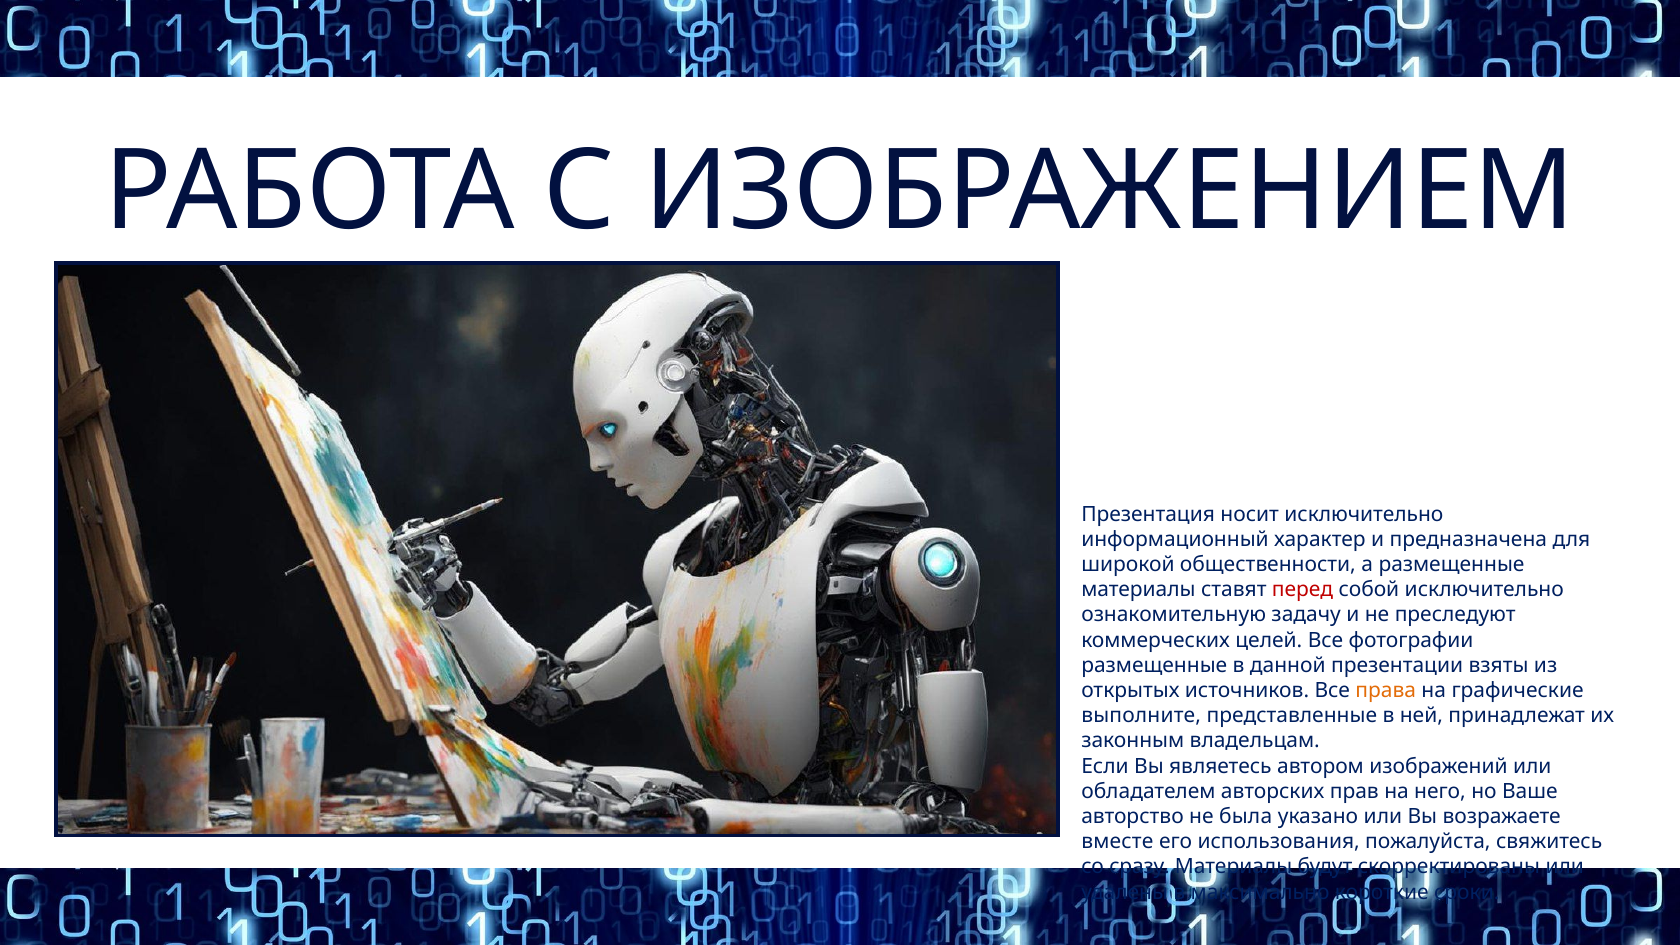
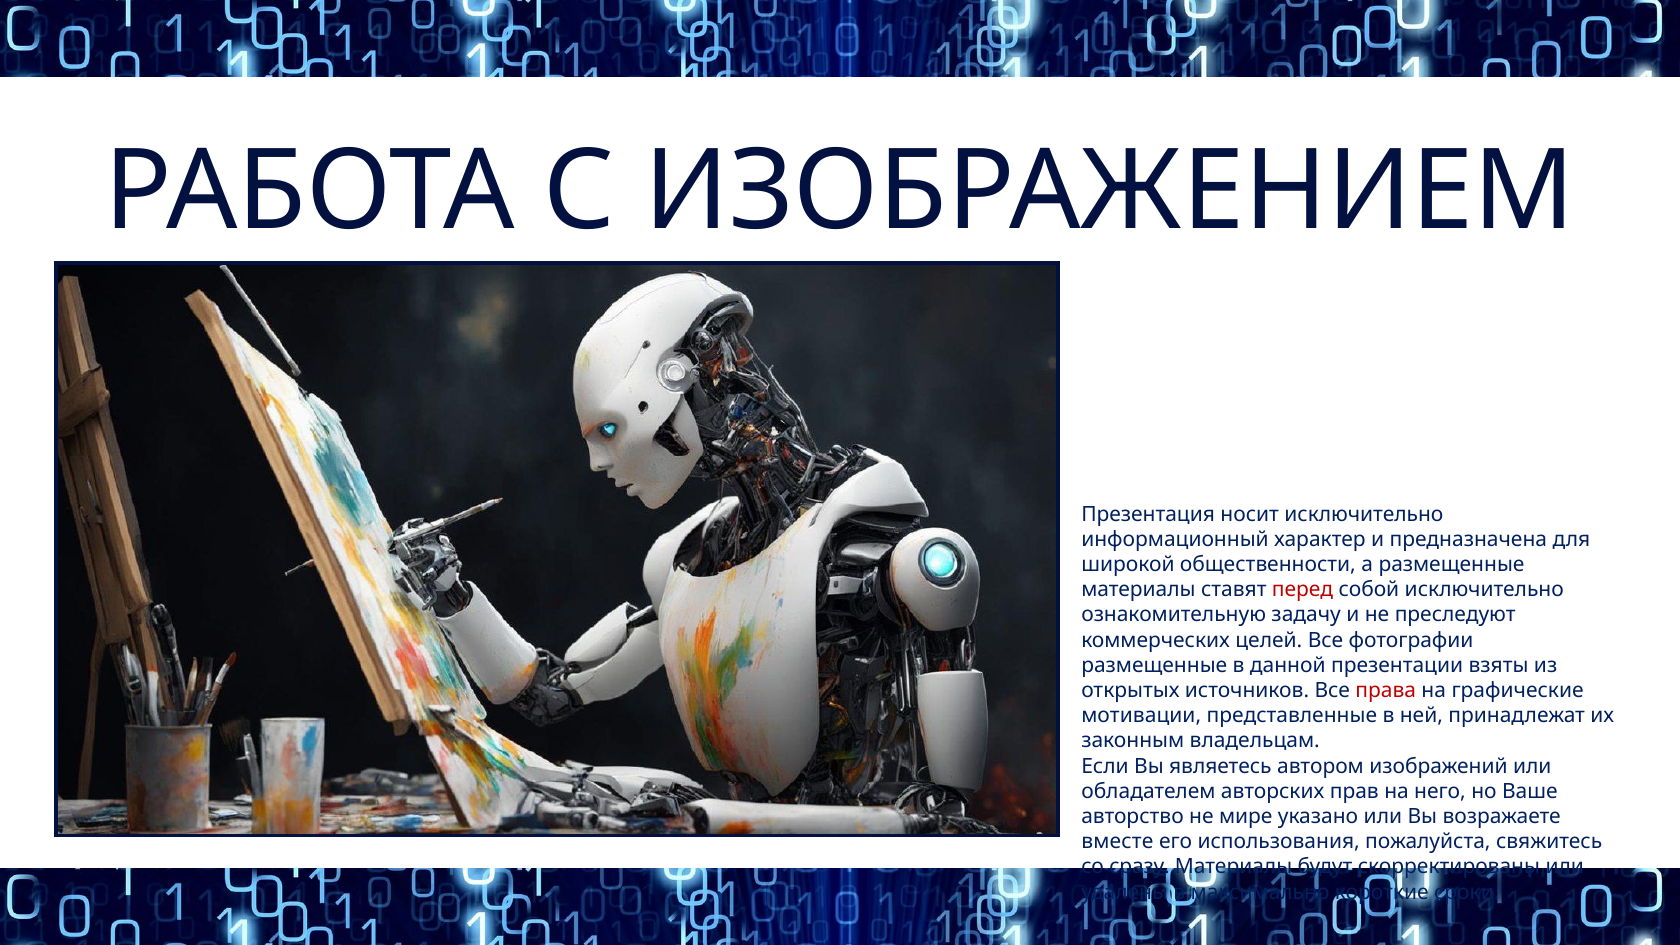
права colour: orange -> red (1386, 691)
выполните: выполните -> мотивации (1141, 716)
была: была -> мире (1246, 817)
